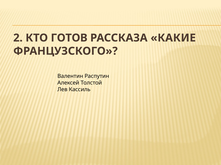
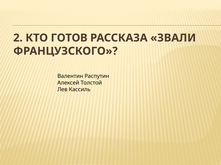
КАКИЕ: КАКИЕ -> ЗВАЛИ (173, 38)
